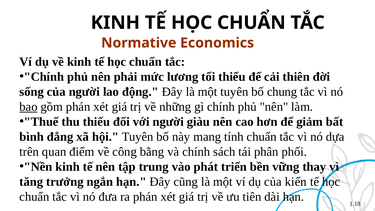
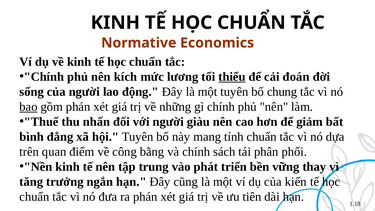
phải: phải -> kích (126, 77)
thiểu underline: none -> present (232, 77)
thiên: thiên -> đoán (296, 77)
thiếu: thiếu -> nhấn (96, 122)
